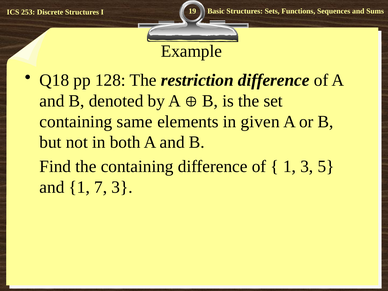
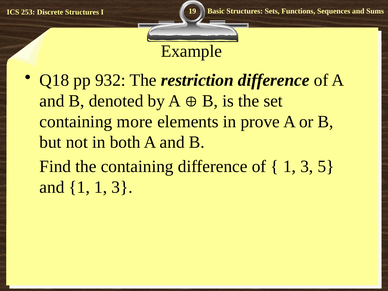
128: 128 -> 932 (110, 80)
same: same -> more (135, 122)
given: given -> prove (260, 122)
1 7: 7 -> 1 (101, 187)
